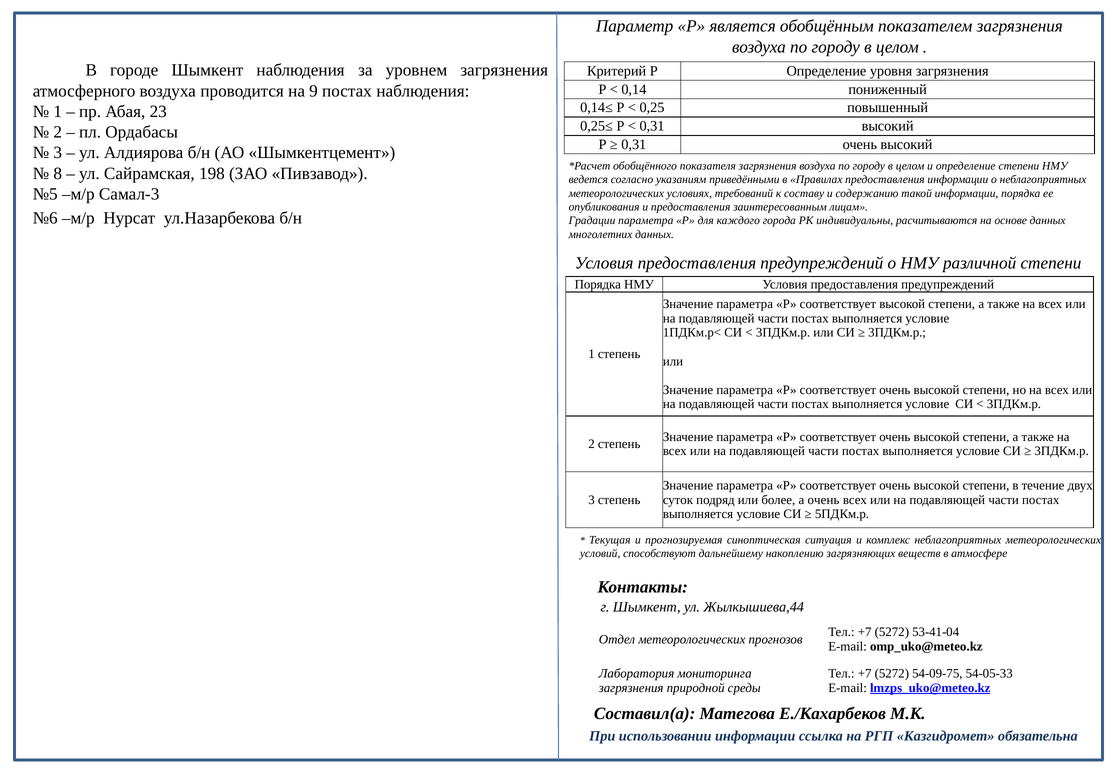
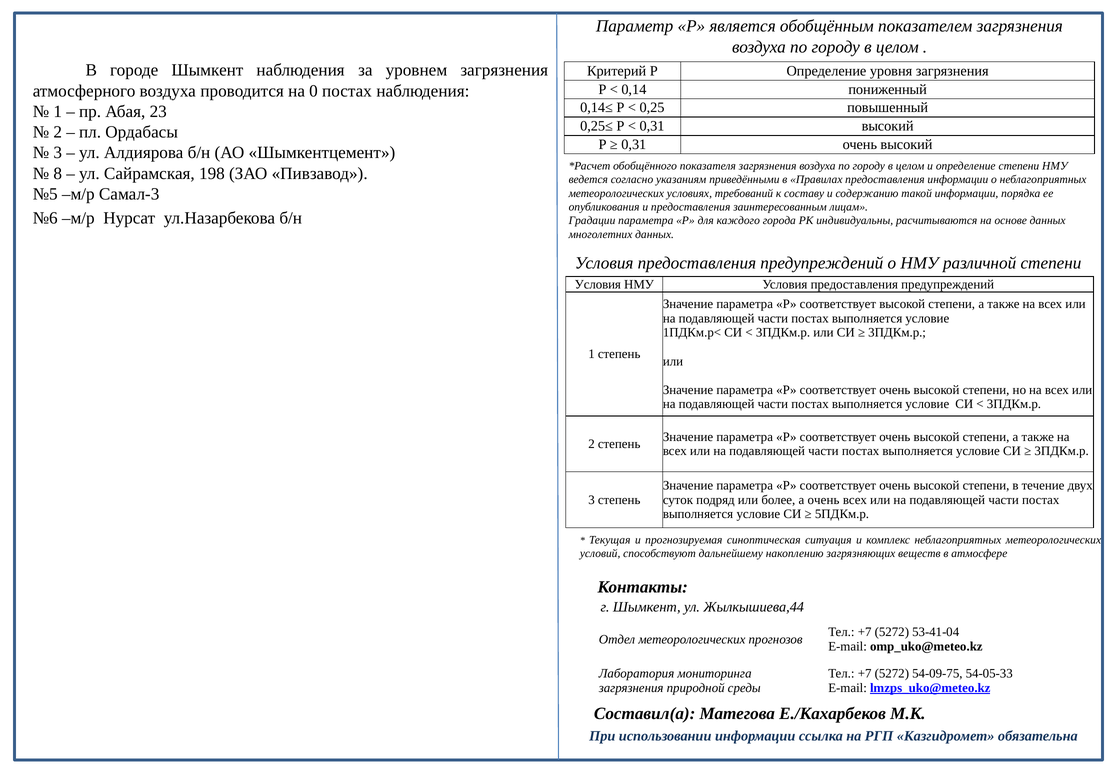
9: 9 -> 0 (314, 91)
Порядка: Порядка -> Условия (598, 284)
